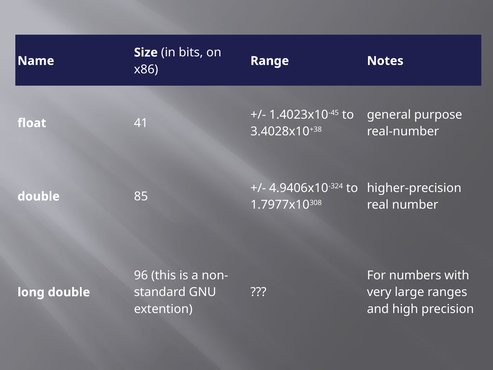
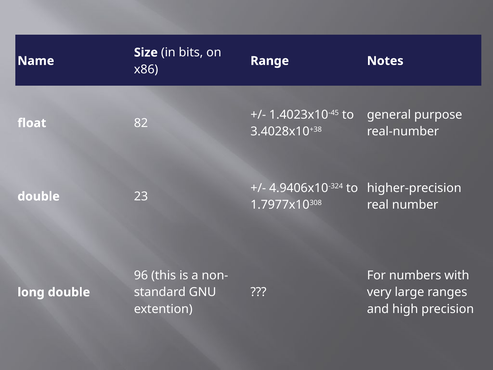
41: 41 -> 82 (141, 123)
85: 85 -> 23 (141, 196)
